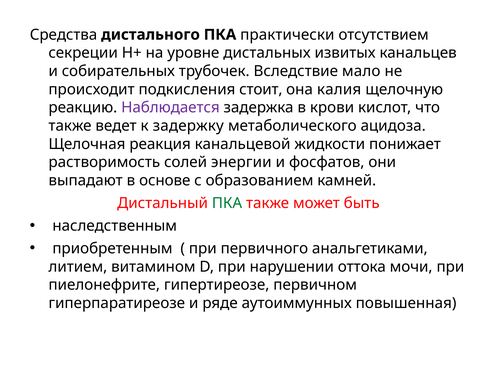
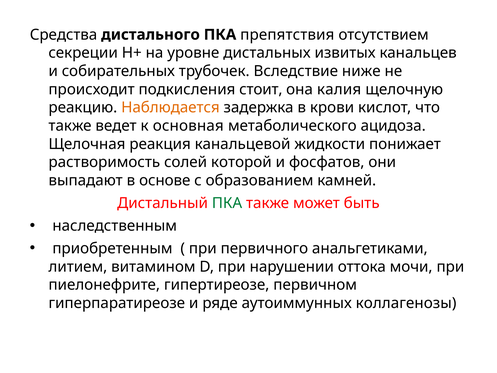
практически: практически -> препятствия (287, 35)
мало: мало -> ниже (361, 71)
Наблюдается colour: purple -> orange (170, 108)
задержку: задержку -> основная (188, 126)
энергии: энергии -> которой (241, 162)
повышенная: повышенная -> коллагенозы (406, 303)
